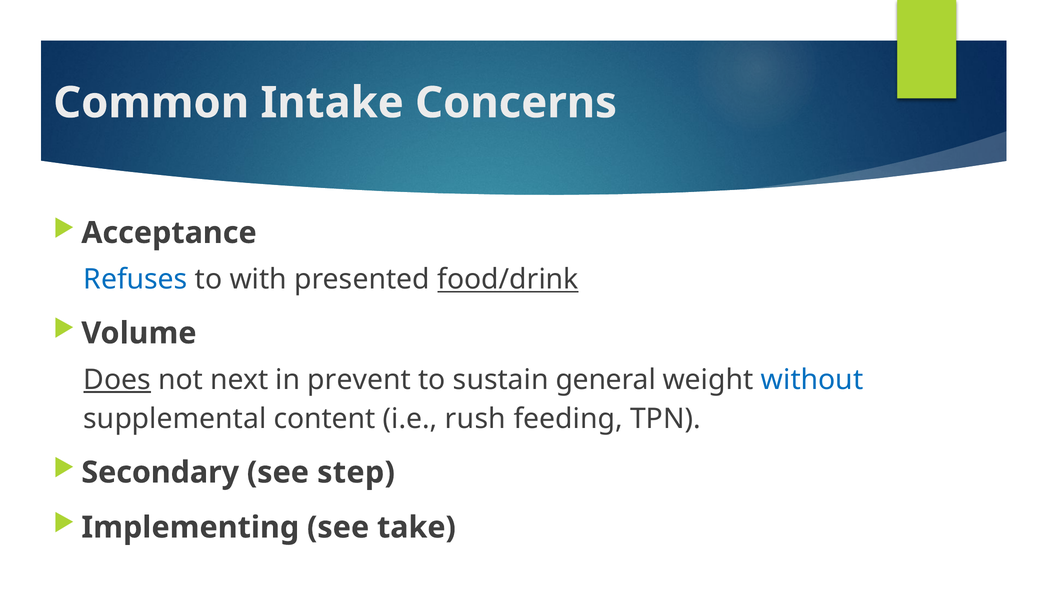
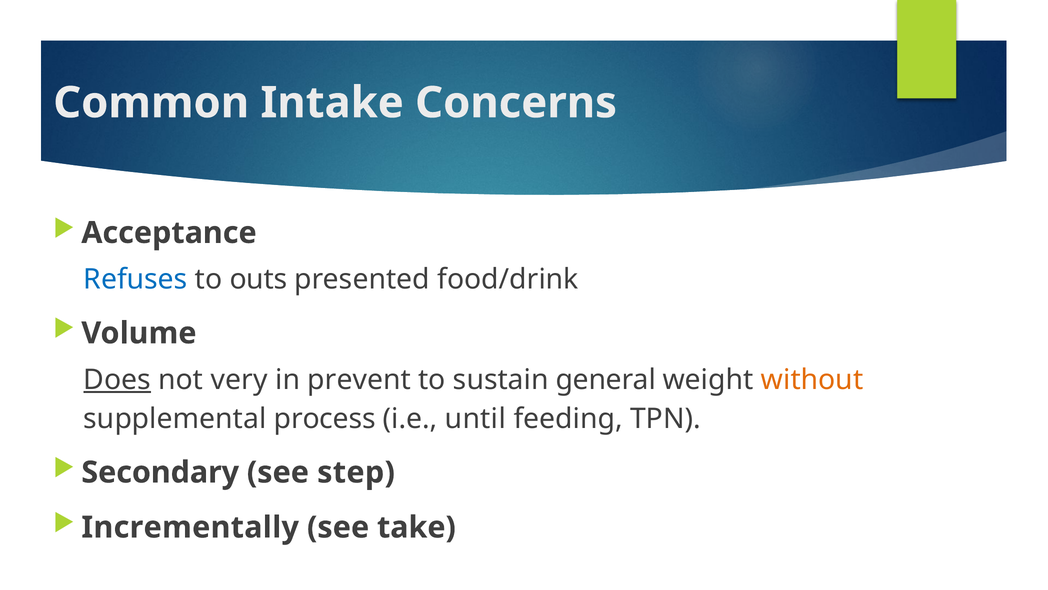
with: with -> outs (258, 279)
food/drink underline: present -> none (508, 279)
next: next -> very (239, 380)
without colour: blue -> orange (812, 380)
content: content -> process (325, 418)
rush: rush -> until (475, 418)
Implementing: Implementing -> Incrementally (190, 527)
